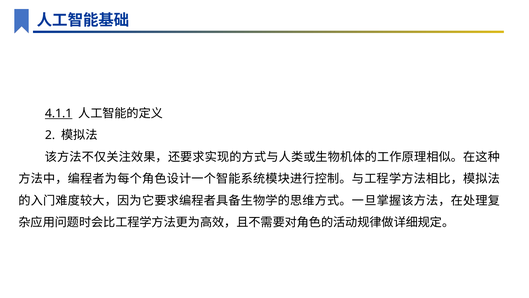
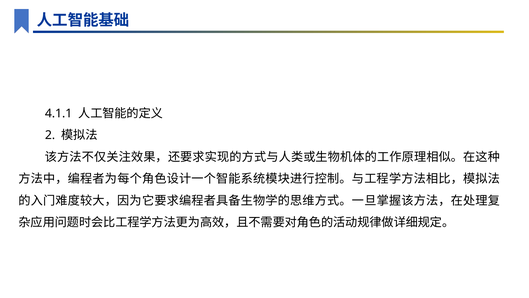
4.1.1 underline: present -> none (59, 113)
